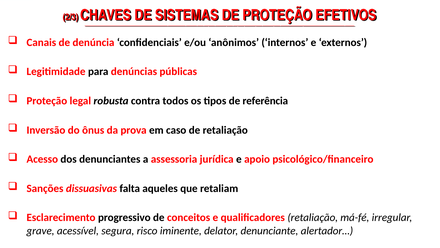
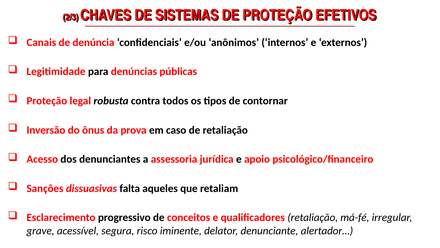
referência: referência -> contornar (265, 101)
